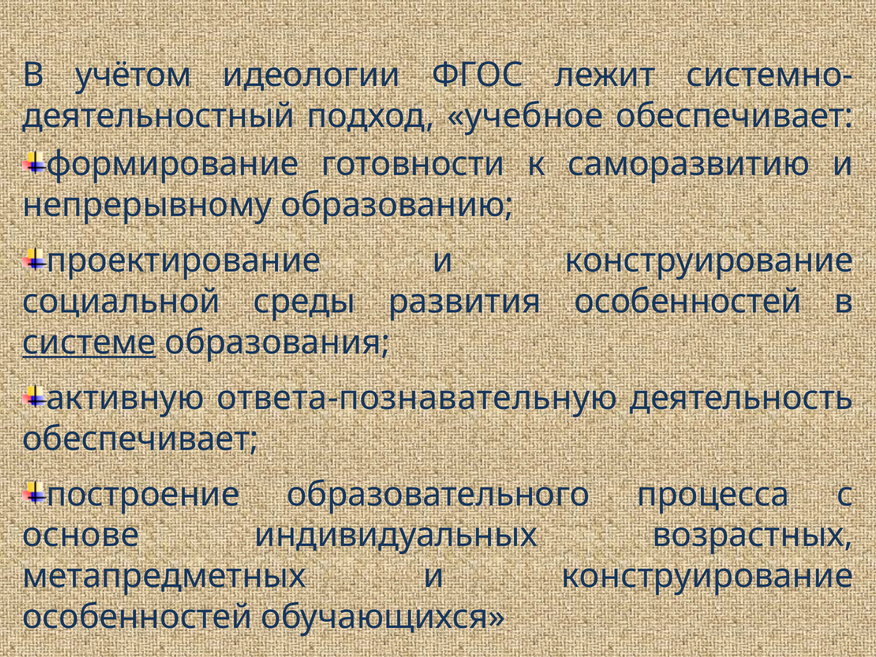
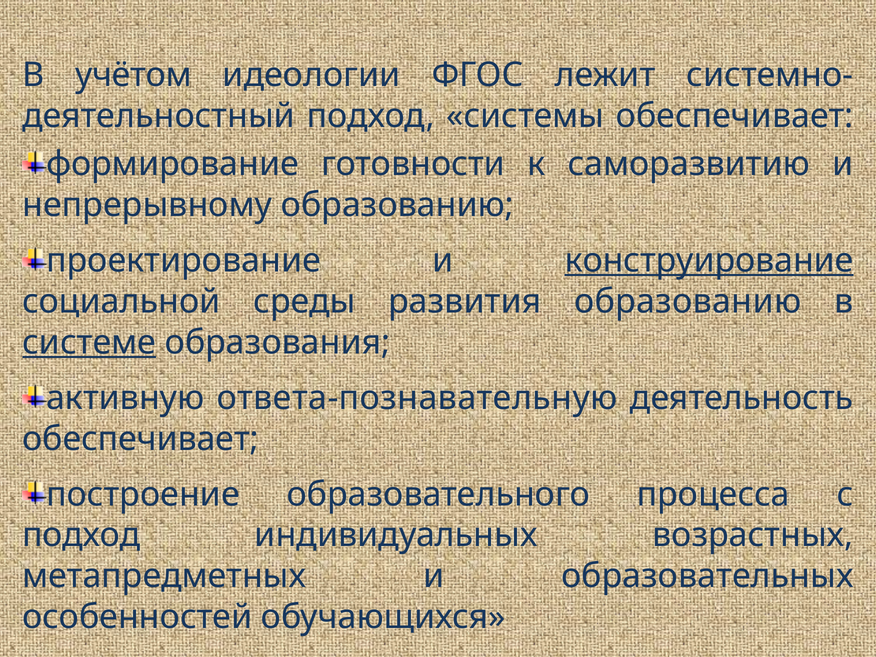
учебное: учебное -> системы (525, 116)
конструирование underline: none -> present (709, 261)
развития особенностей: особенностей -> образованию (688, 301)
основе: основе -> подход (81, 535)
конструирование: конструирование -> образовательных (707, 576)
